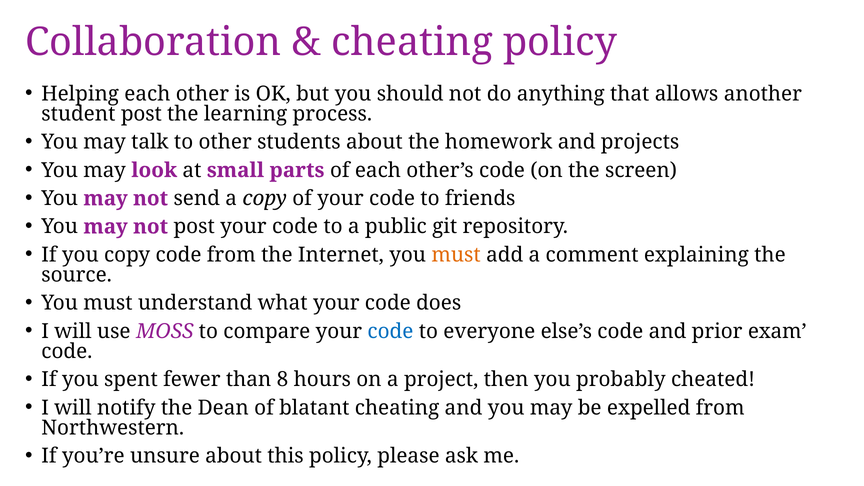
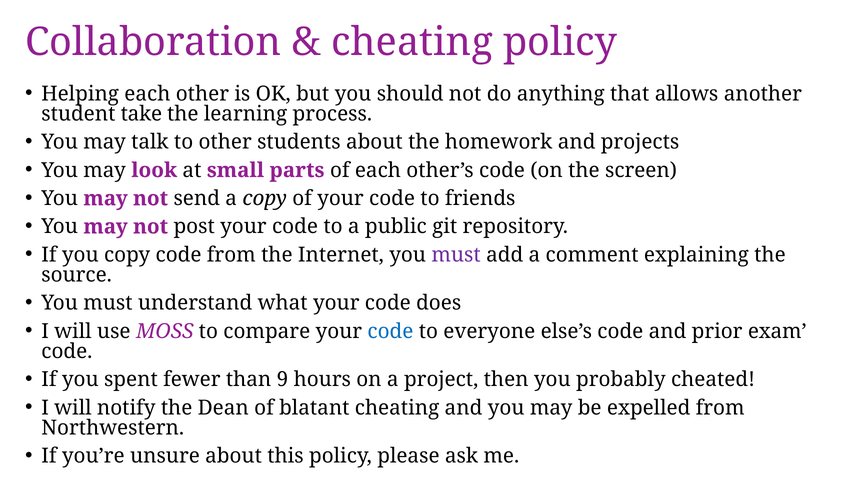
student post: post -> take (141, 114)
must colour: orange -> purple (456, 255)
8: 8 -> 9 (282, 380)
